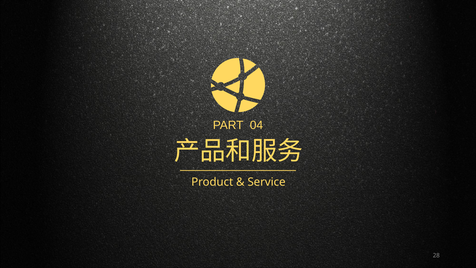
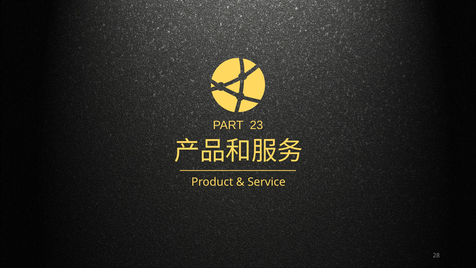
04: 04 -> 23 (257, 125)
